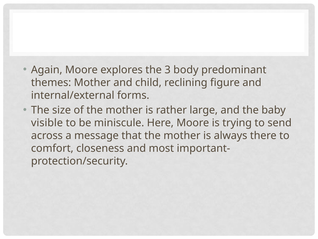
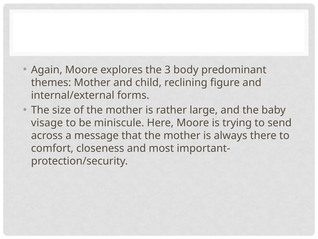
visible: visible -> visage (47, 123)
